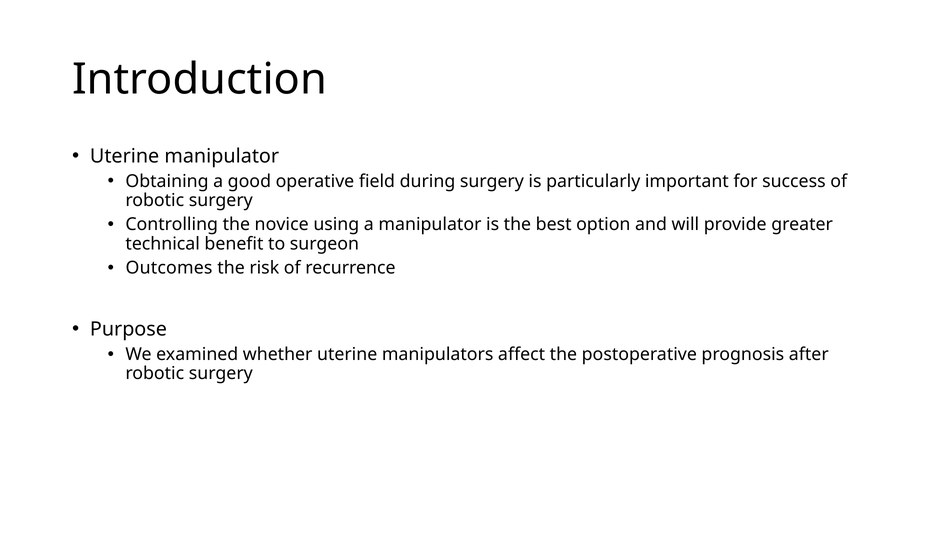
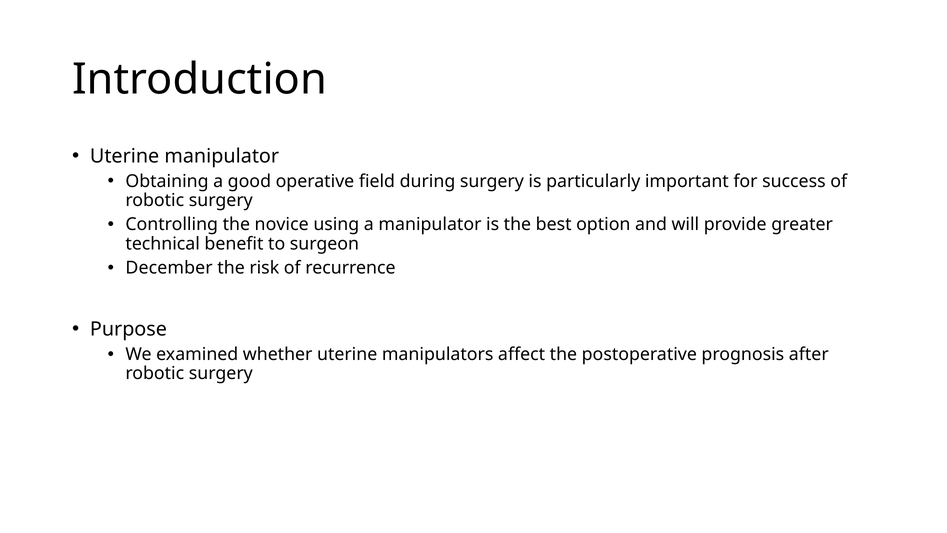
Outcomes: Outcomes -> December (169, 268)
